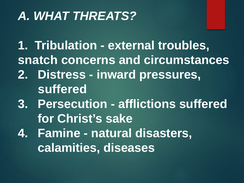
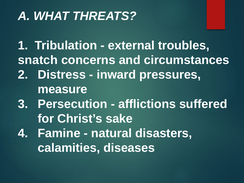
suffered: suffered -> measure (62, 89)
